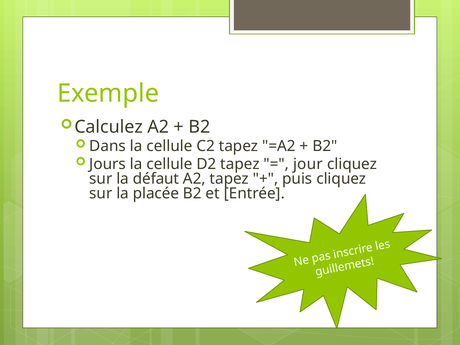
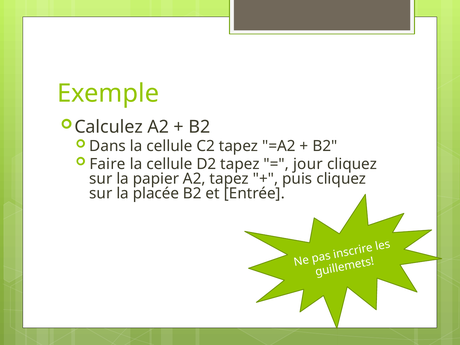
Jours: Jours -> Faire (108, 164)
défaut: défaut -> papier (156, 179)
